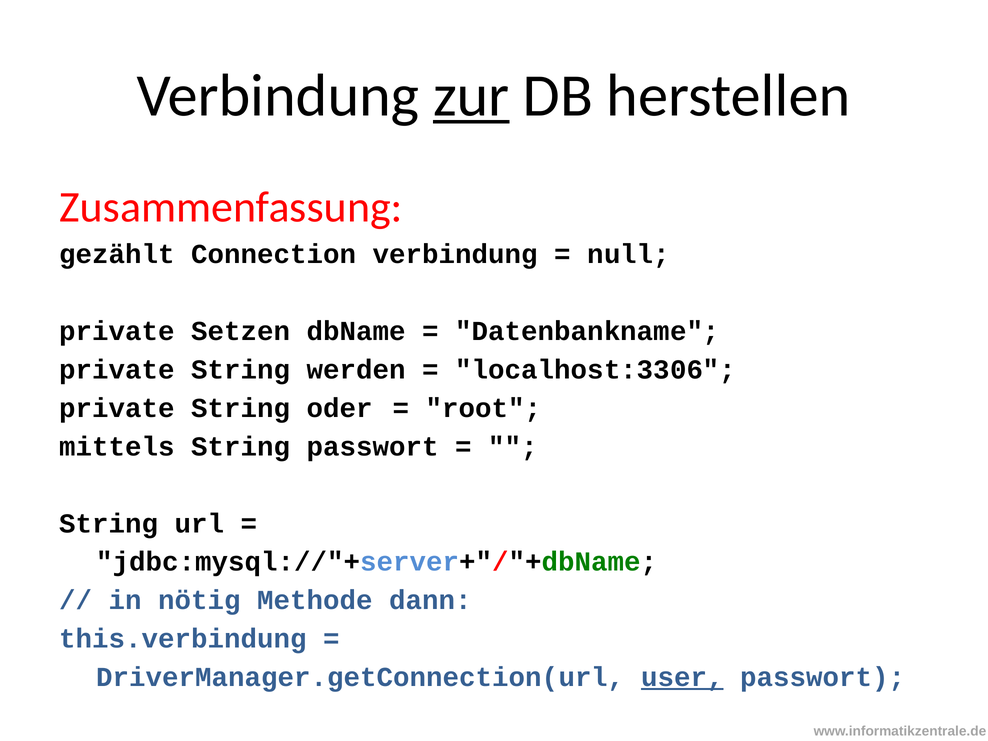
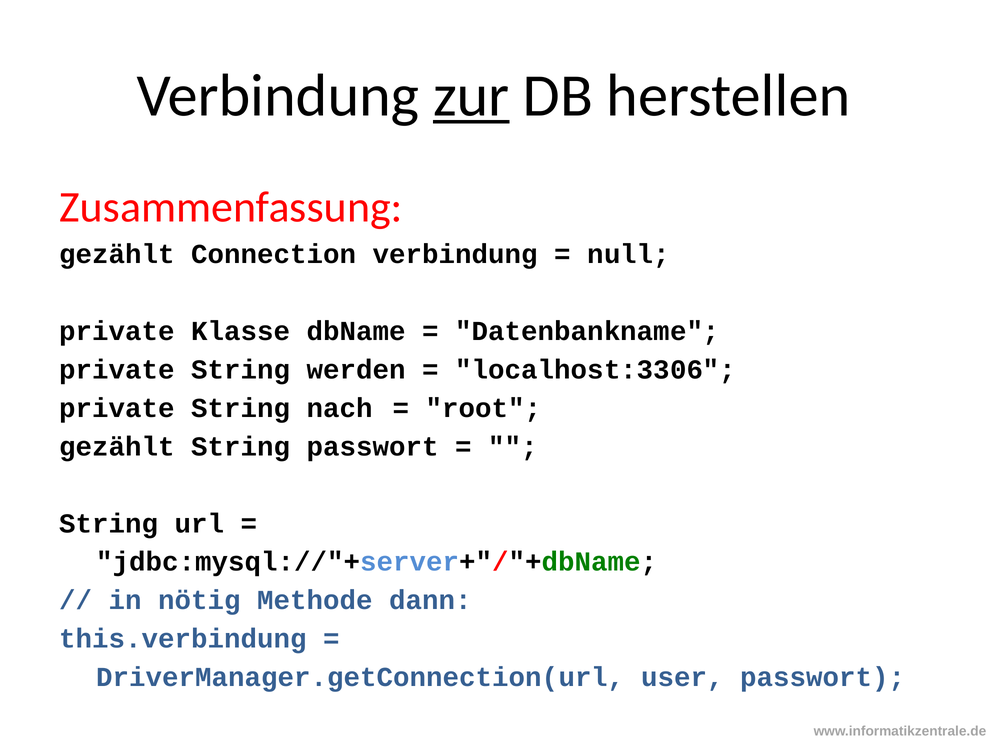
Setzen: Setzen -> Klasse (241, 331)
oder: oder -> nach (340, 408)
mittels: mittels -> gezählt (117, 447)
user underline: present -> none (682, 677)
